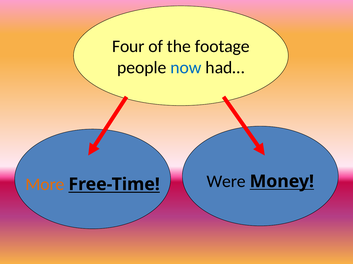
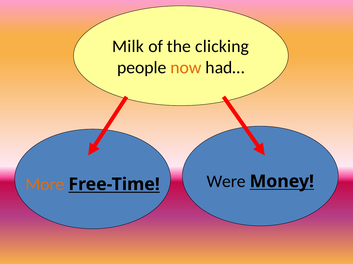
Four: Four -> Milk (128, 47)
footage: footage -> clicking (222, 47)
now colour: blue -> orange (186, 68)
